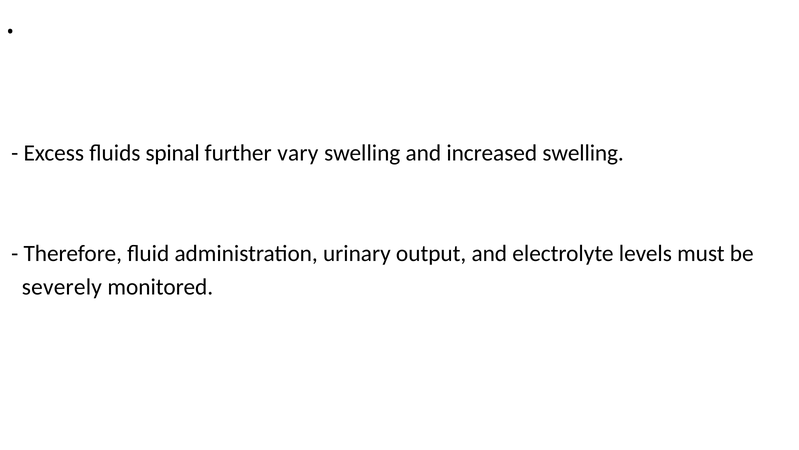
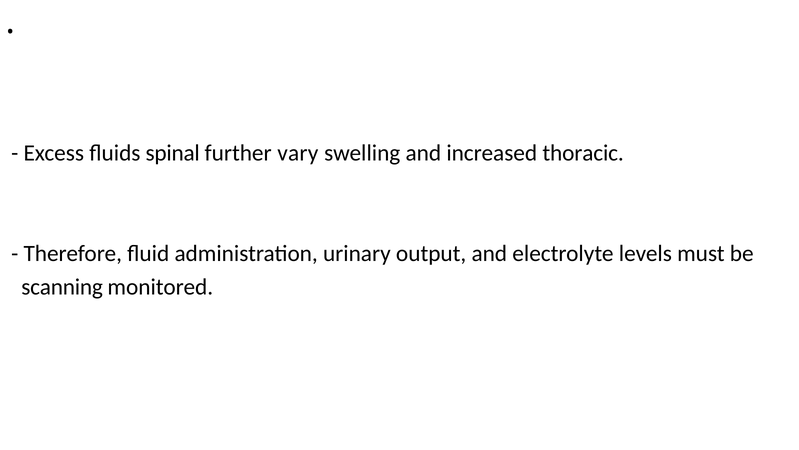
increased swelling: swelling -> thoracic (583, 153)
severely: severely -> scanning (62, 287)
